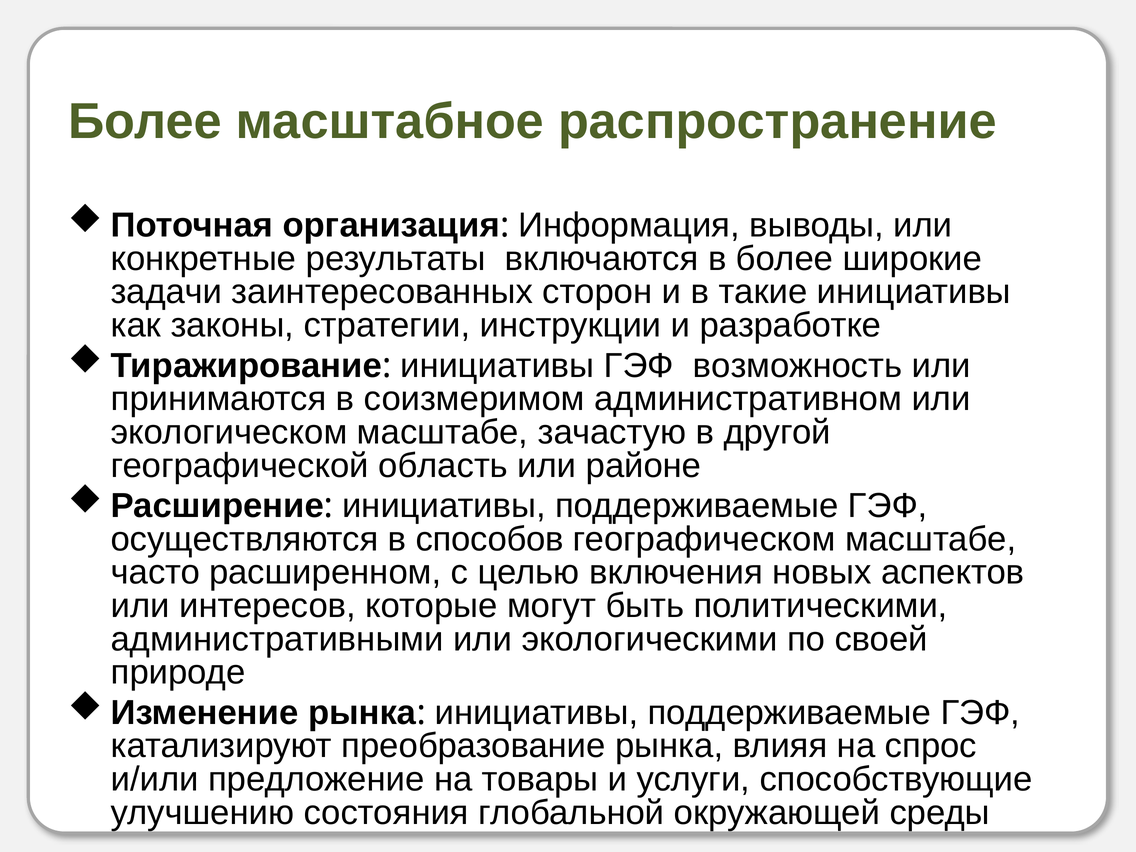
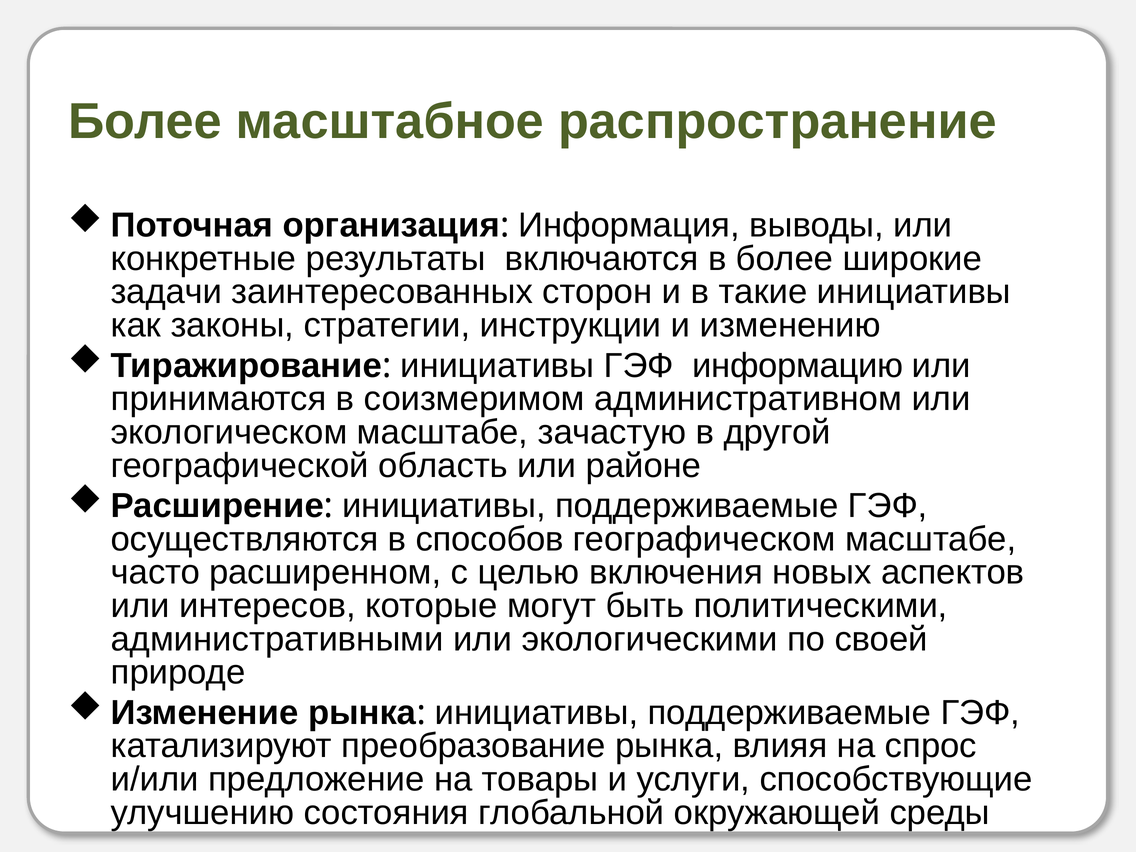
разработке: разработке -> изменению (790, 325)
возможность: возможность -> информацию (798, 366)
